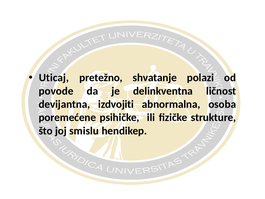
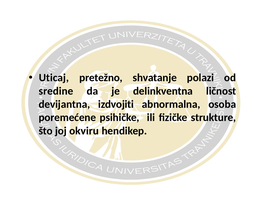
povode: povode -> sredine (56, 91)
smislu: smislu -> okviru (84, 131)
